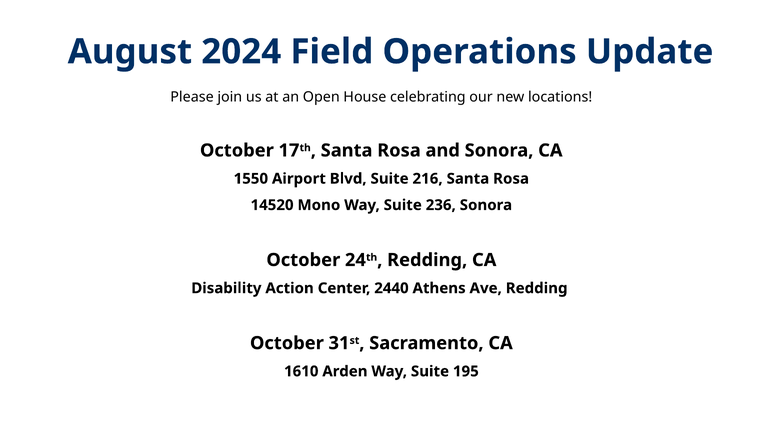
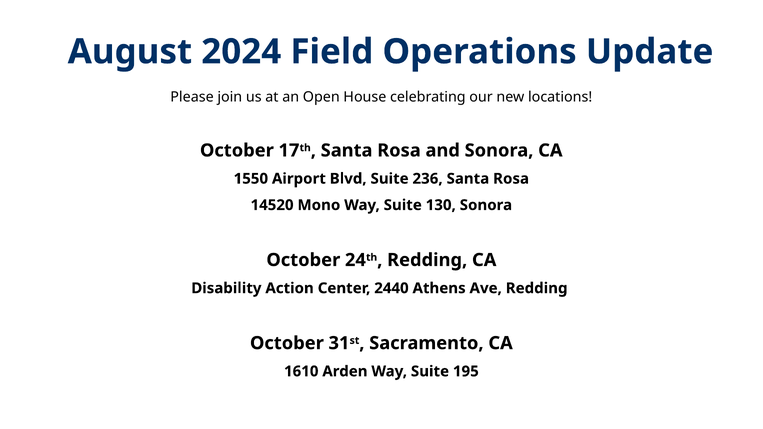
216: 216 -> 236 (428, 179)
236: 236 -> 130 (441, 205)
